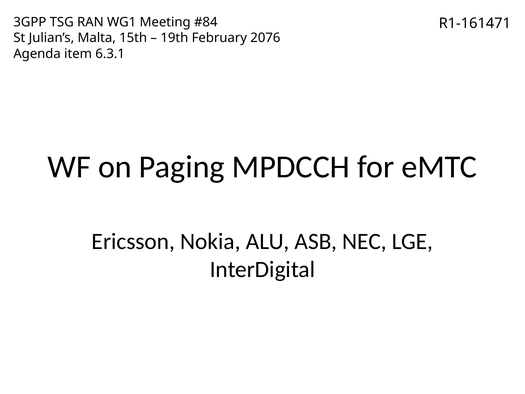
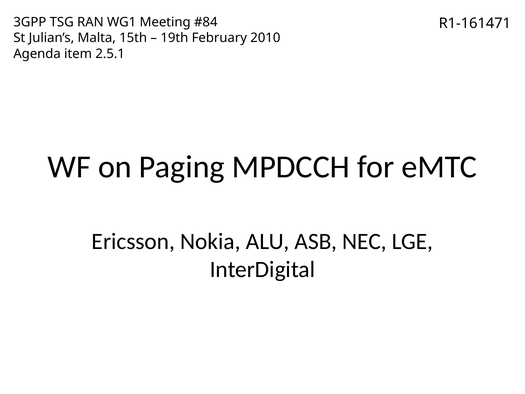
2076: 2076 -> 2010 (265, 38)
6.3.1: 6.3.1 -> 2.5.1 (110, 54)
